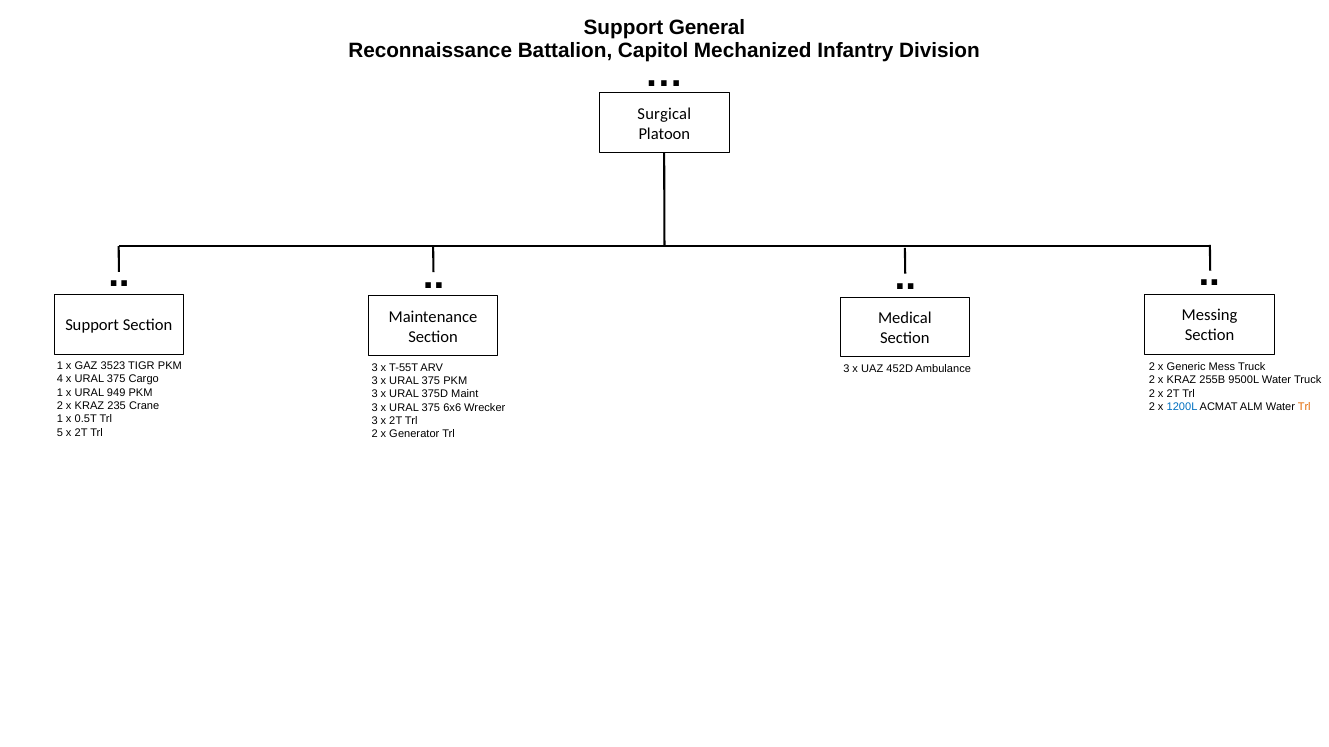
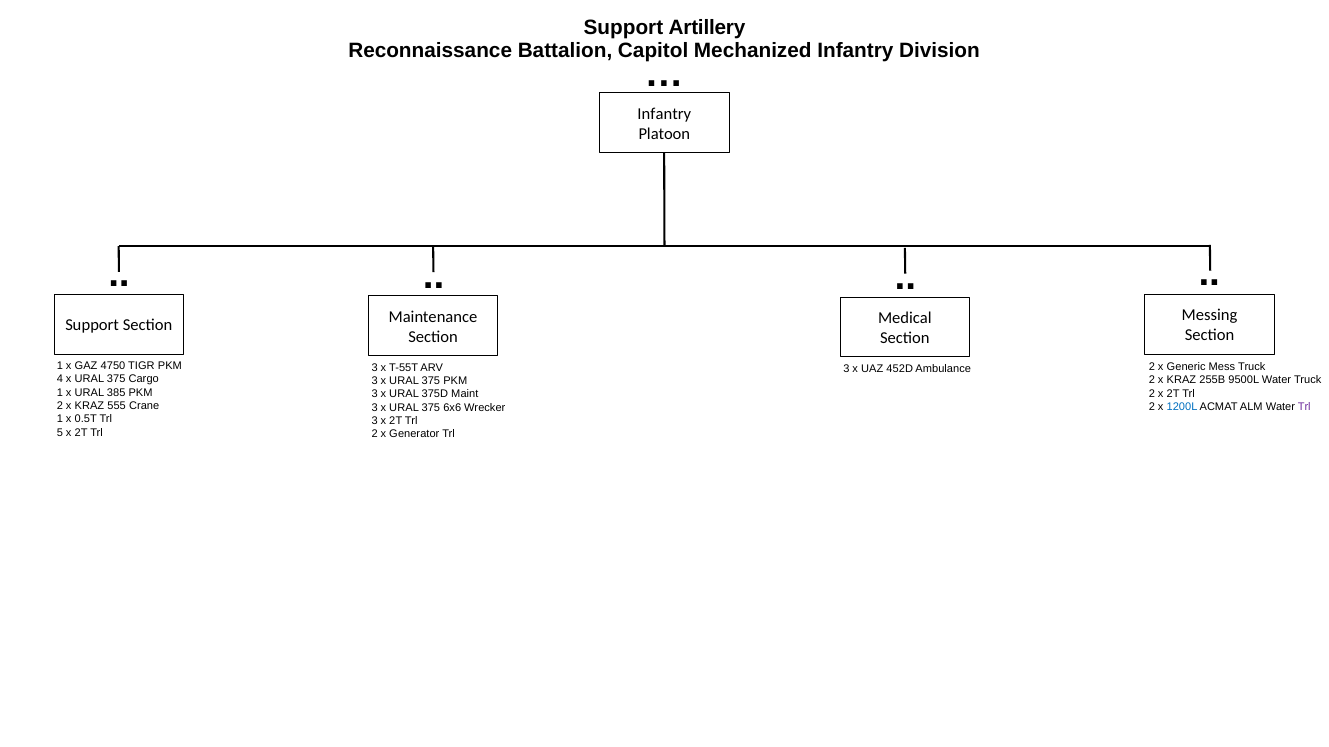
General: General -> Artillery (707, 28)
Surgical: Surgical -> Infantry (664, 114)
3523: 3523 -> 4750 (113, 366)
949: 949 -> 385 (116, 393)
235: 235 -> 555 (117, 406)
Trl colour: orange -> purple (1304, 407)
